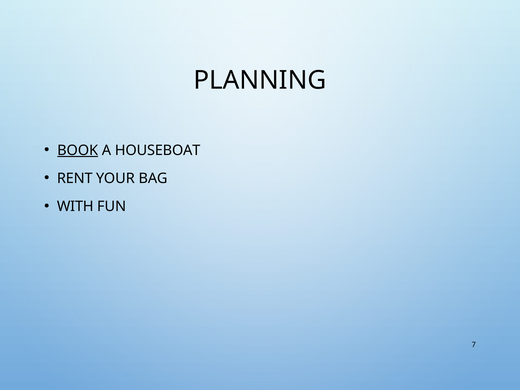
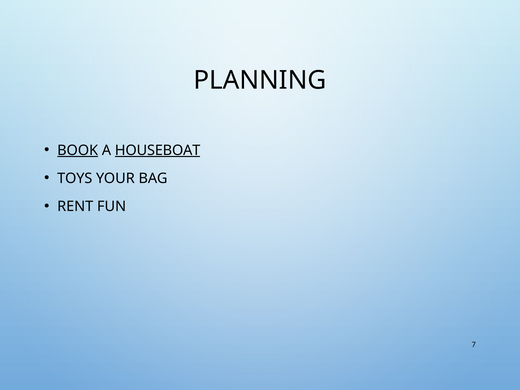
HOUSEBOAT underline: none -> present (158, 150)
RENT: RENT -> TOYS (75, 178)
WITH: WITH -> RENT (75, 206)
